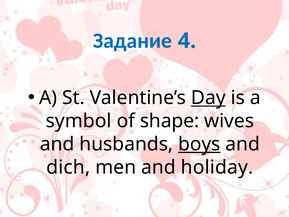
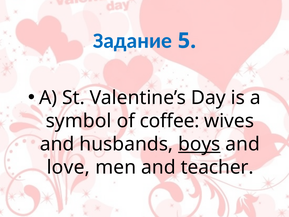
4: 4 -> 5 (187, 41)
Day underline: present -> none (208, 98)
shape: shape -> coffee (170, 121)
dich: dich -> love (68, 167)
holiday: holiday -> teacher (217, 167)
